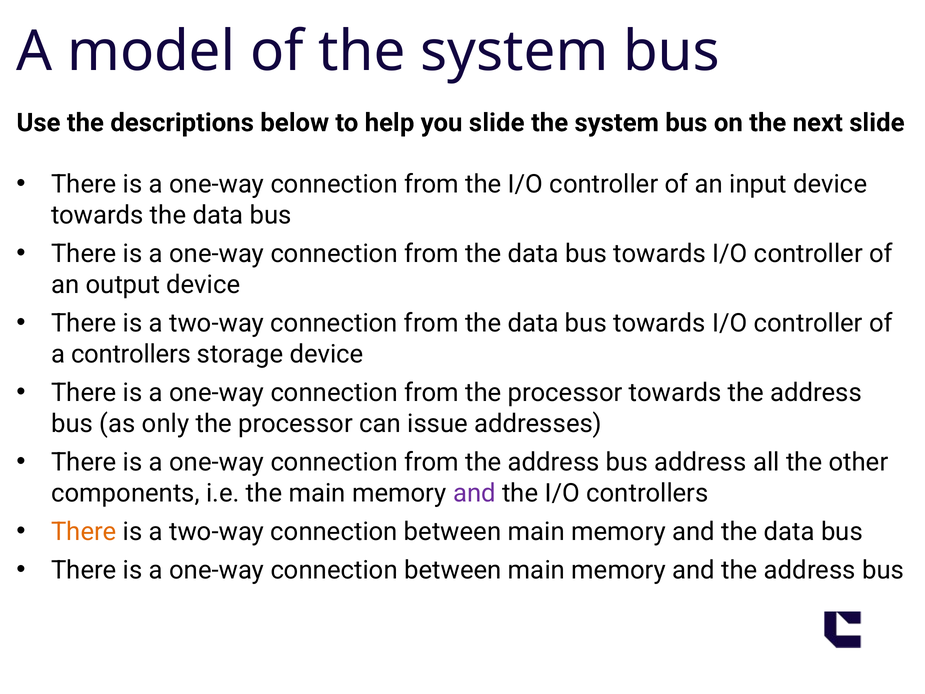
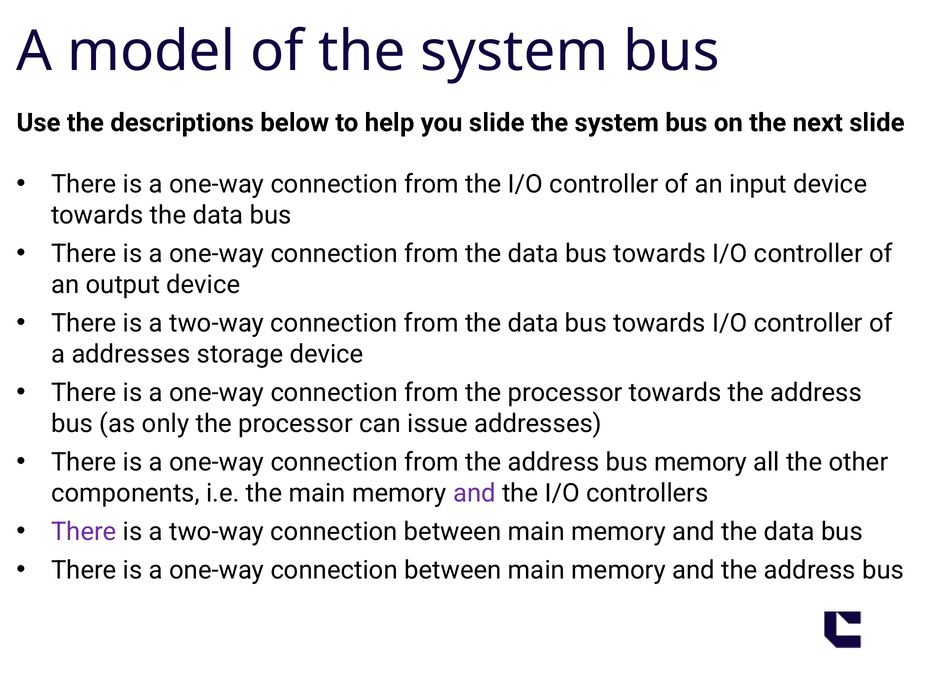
a controllers: controllers -> addresses (131, 354)
bus address: address -> memory (701, 462)
There colour: orange -> purple (84, 531)
